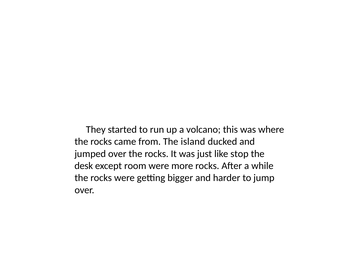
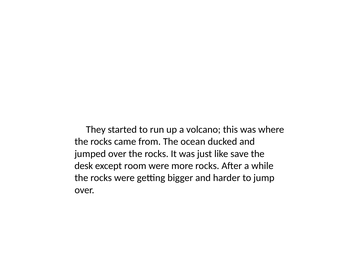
island: island -> ocean (193, 141)
stop: stop -> save (240, 153)
